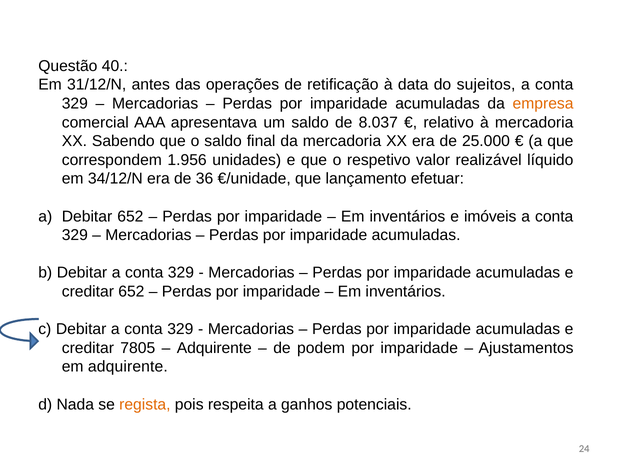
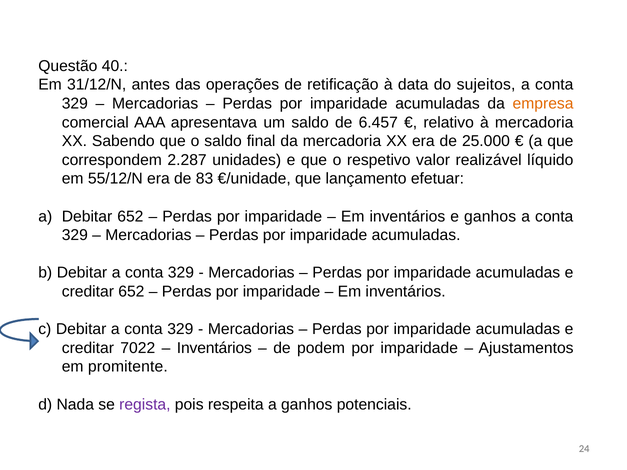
8.037: 8.037 -> 6.457 (378, 122)
1.956: 1.956 -> 2.287 (187, 160)
34/12/N: 34/12/N -> 55/12/N (115, 179)
36: 36 -> 83 (205, 179)
e imóveis: imóveis -> ganhos (490, 216)
7805: 7805 -> 7022 (138, 348)
Adquirente: Adquirente -> Inventários (214, 348)
em adquirente: adquirente -> promitente (128, 367)
regista colour: orange -> purple (145, 405)
